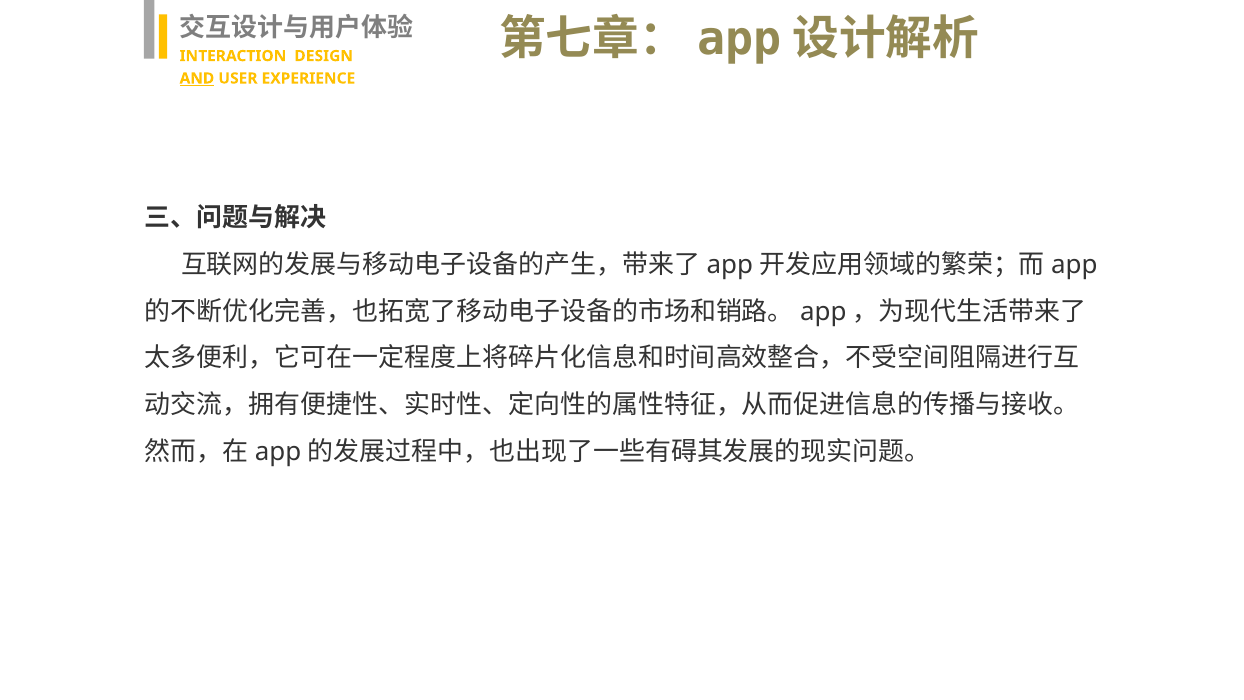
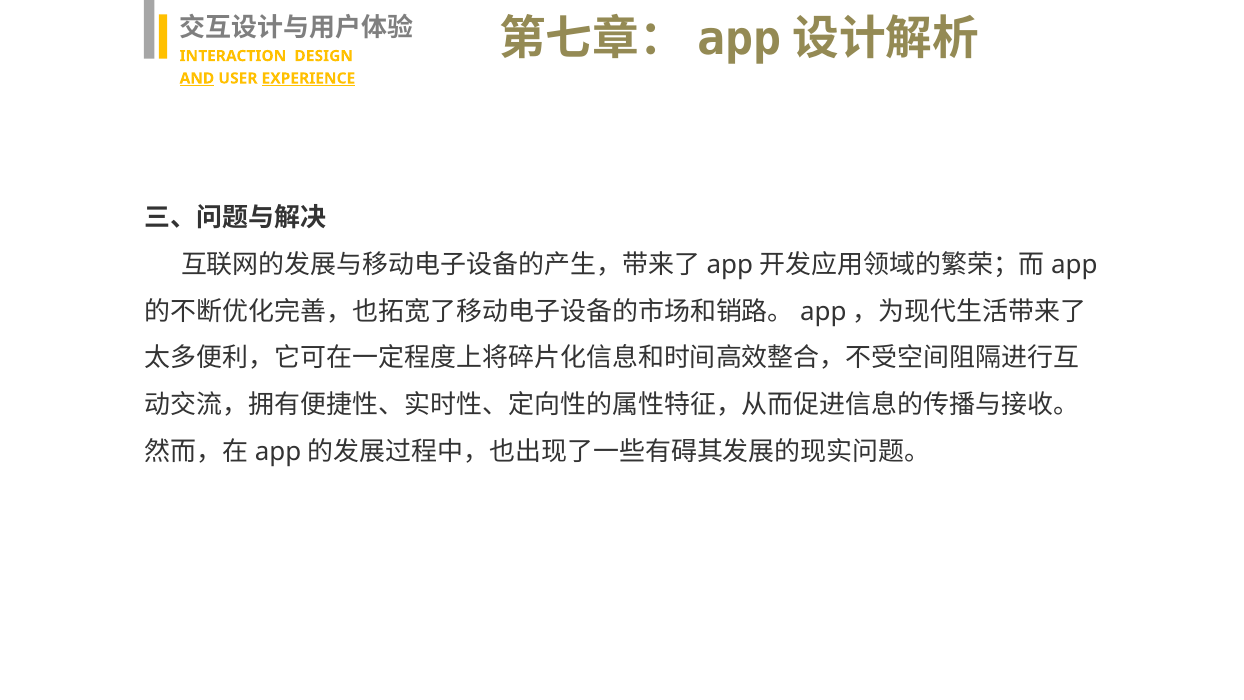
EXPERIENCE underline: none -> present (308, 78)
